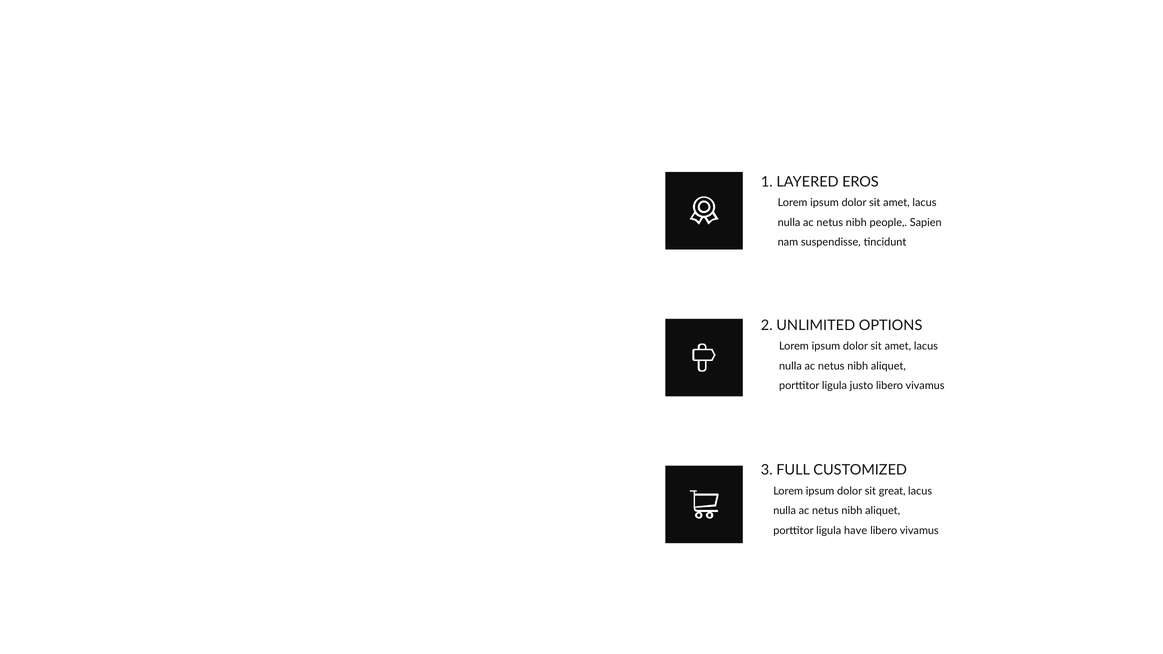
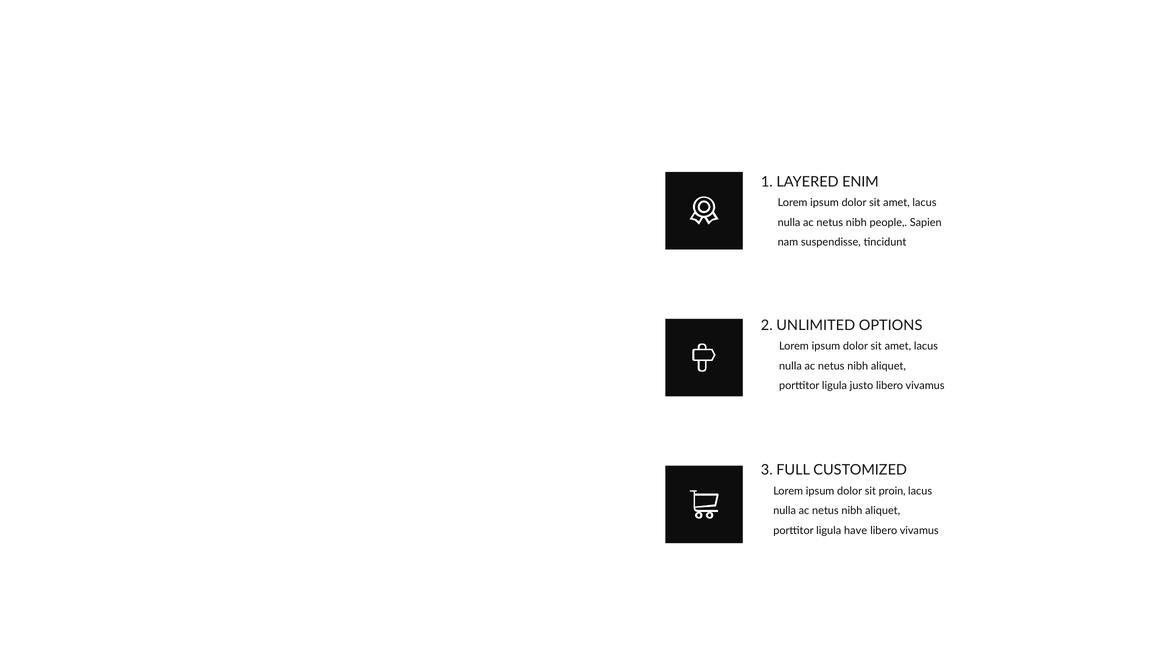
EROS: EROS -> ENIM (860, 182)
great: great -> proin (892, 491)
